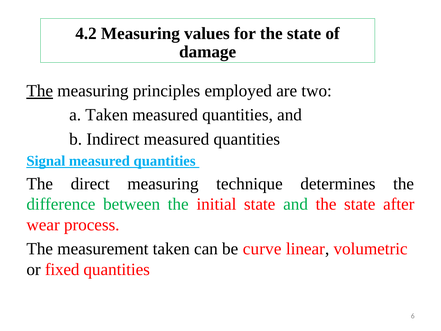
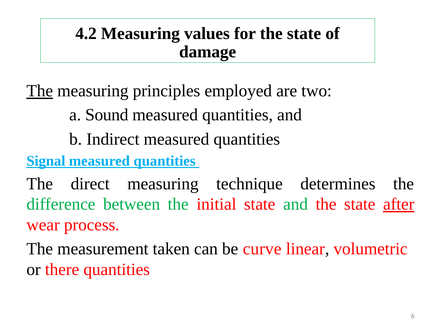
a Taken: Taken -> Sound (107, 115)
after underline: none -> present (399, 204)
fixed: fixed -> there (62, 269)
